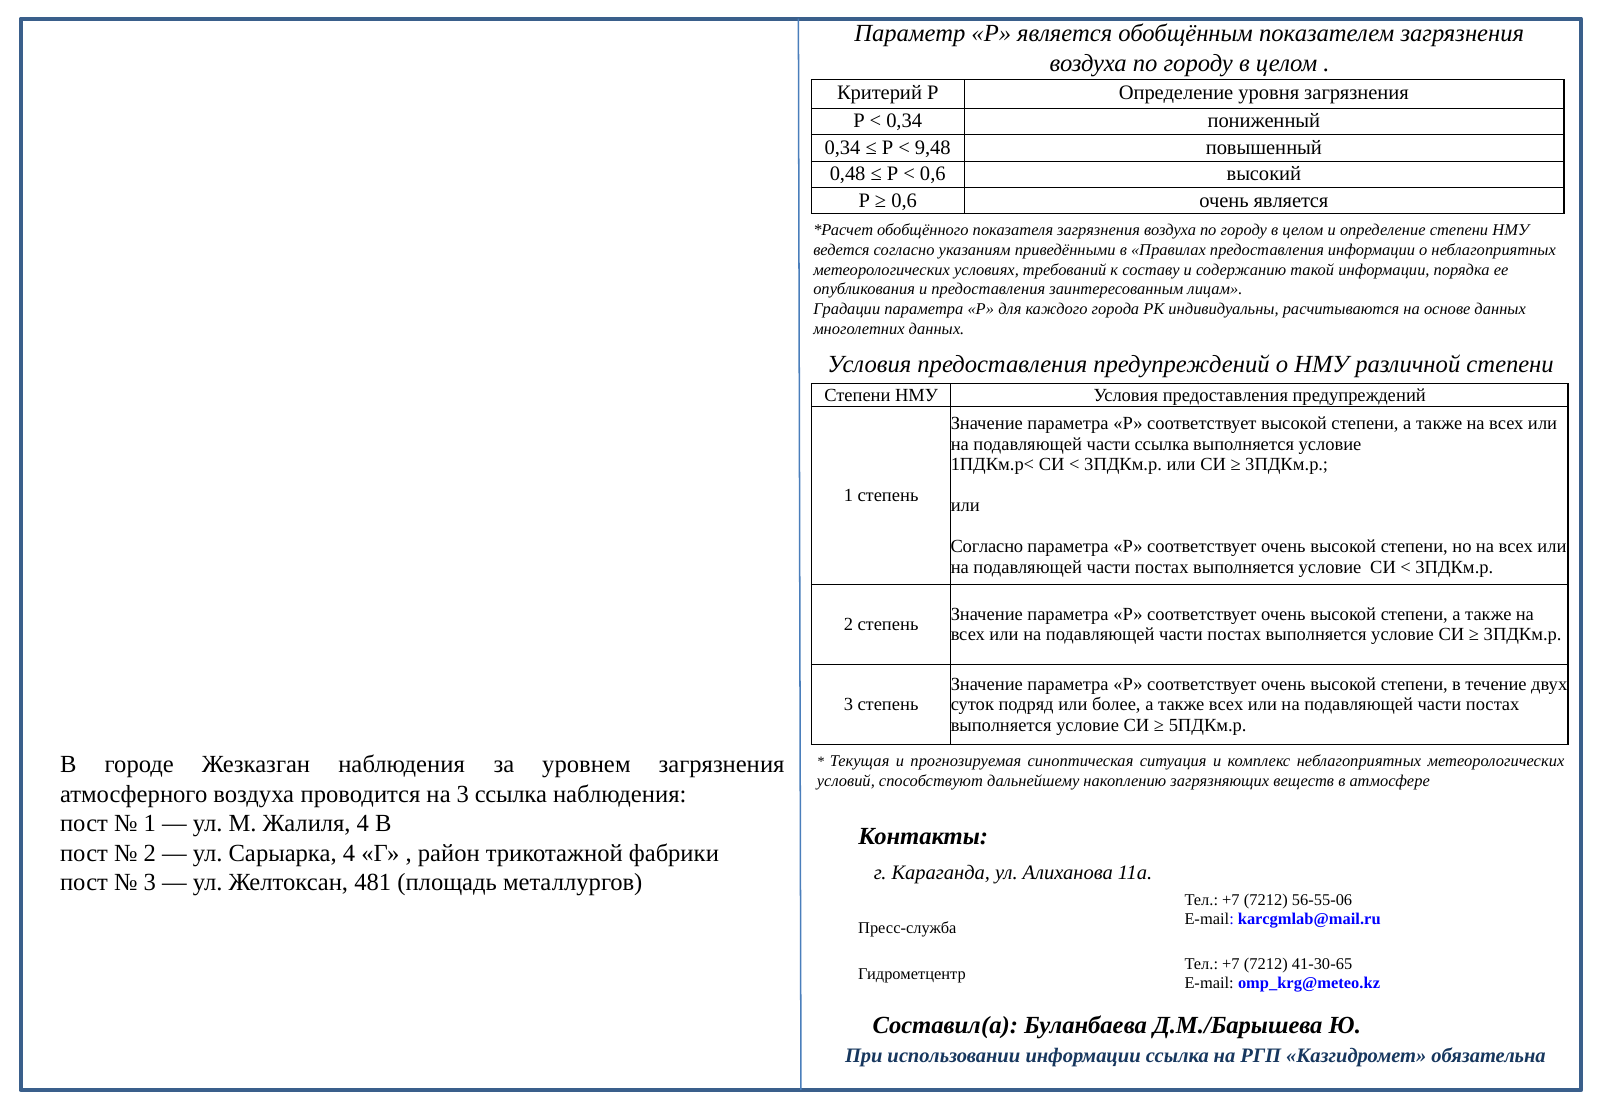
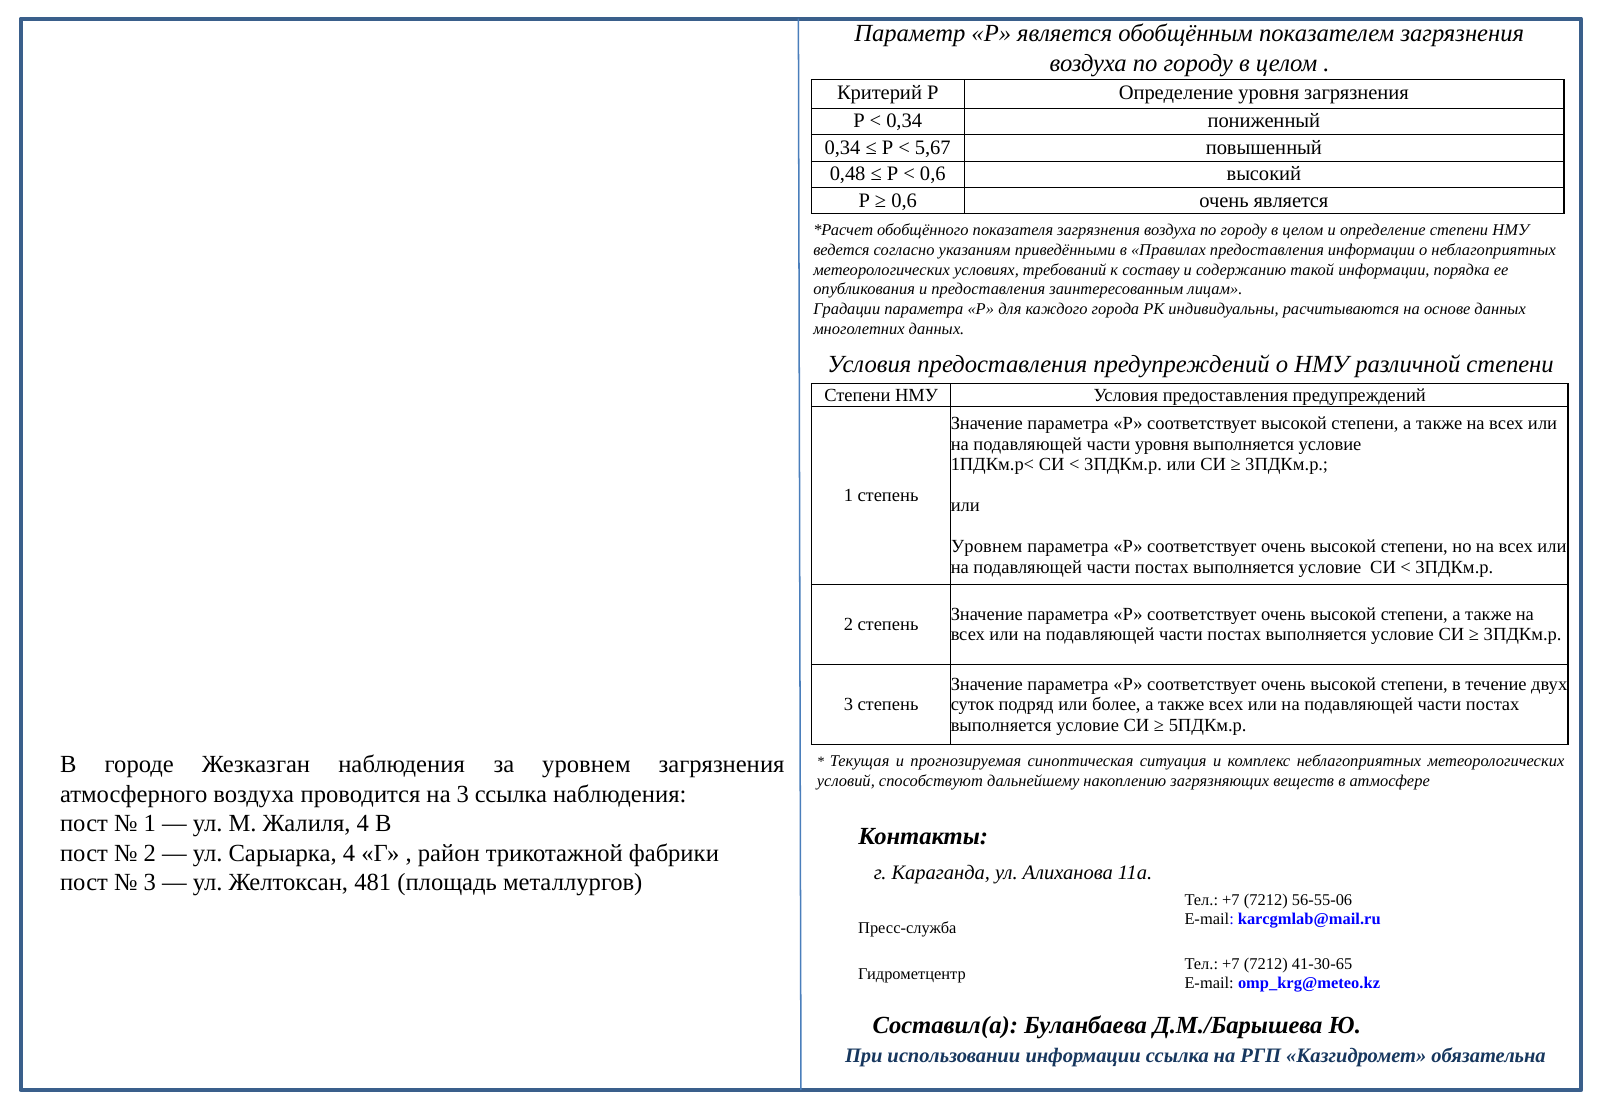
9,48: 9,48 -> 5,67 (933, 148)
части ссылка: ссылка -> уровня (1162, 444)
Согласно: Согласно -> Уровнем (987, 547)
